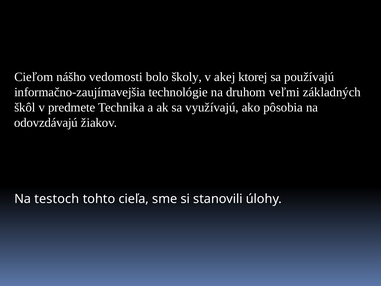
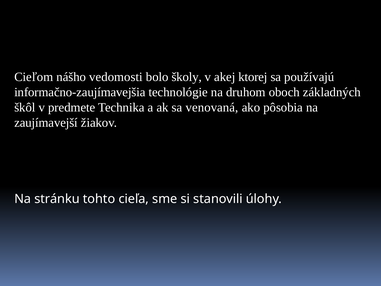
veľmi: veľmi -> oboch (284, 92)
využívajú: využívajú -> venovaná (212, 107)
odovzdávajú: odovzdávajú -> zaujímavejší (46, 123)
testoch: testoch -> stránku (57, 199)
